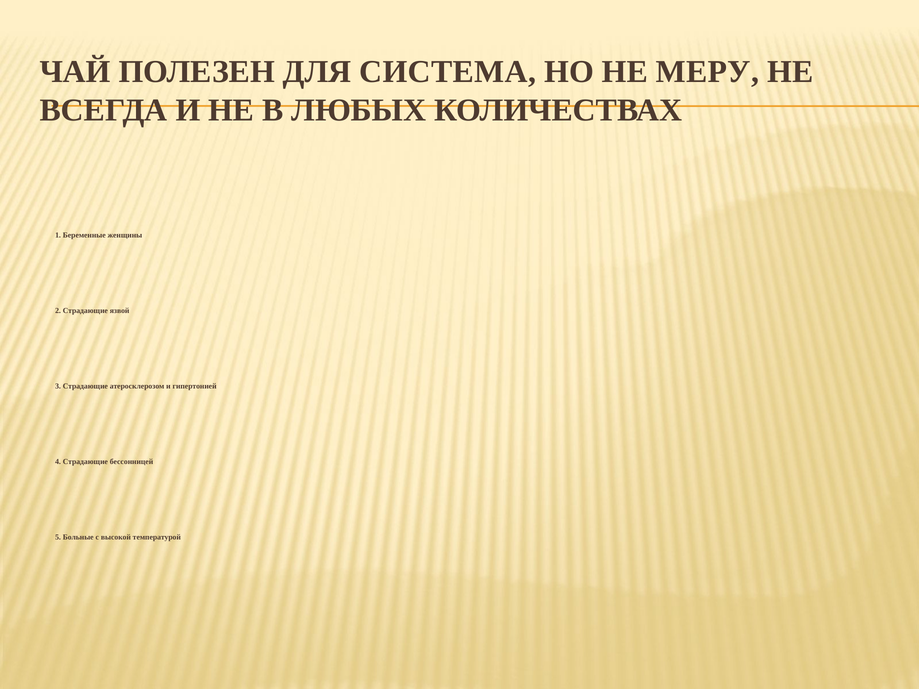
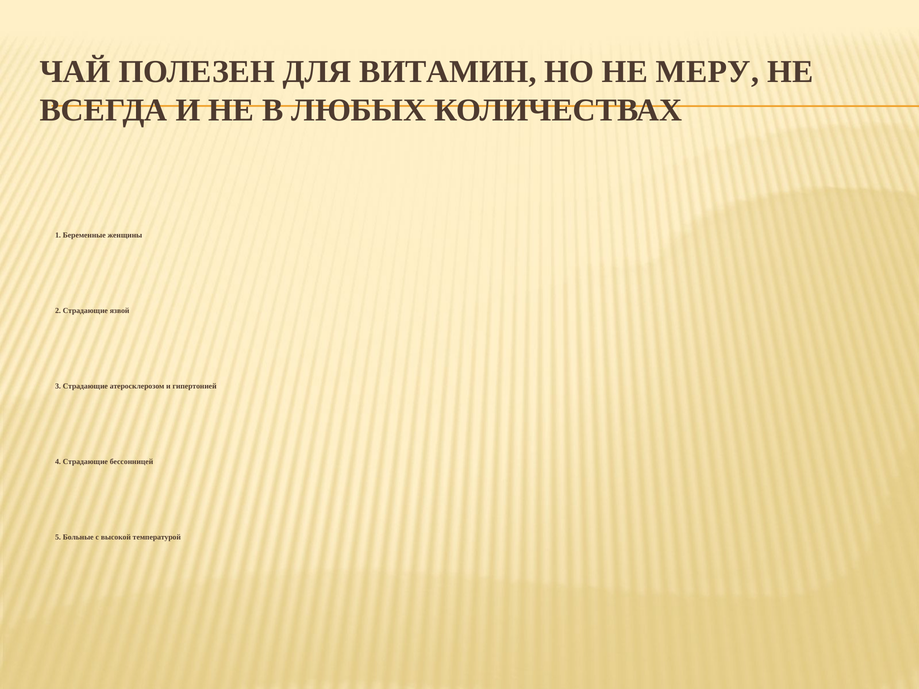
СИСТЕМА: СИСТЕМА -> ВИТАМИН (448, 72)
